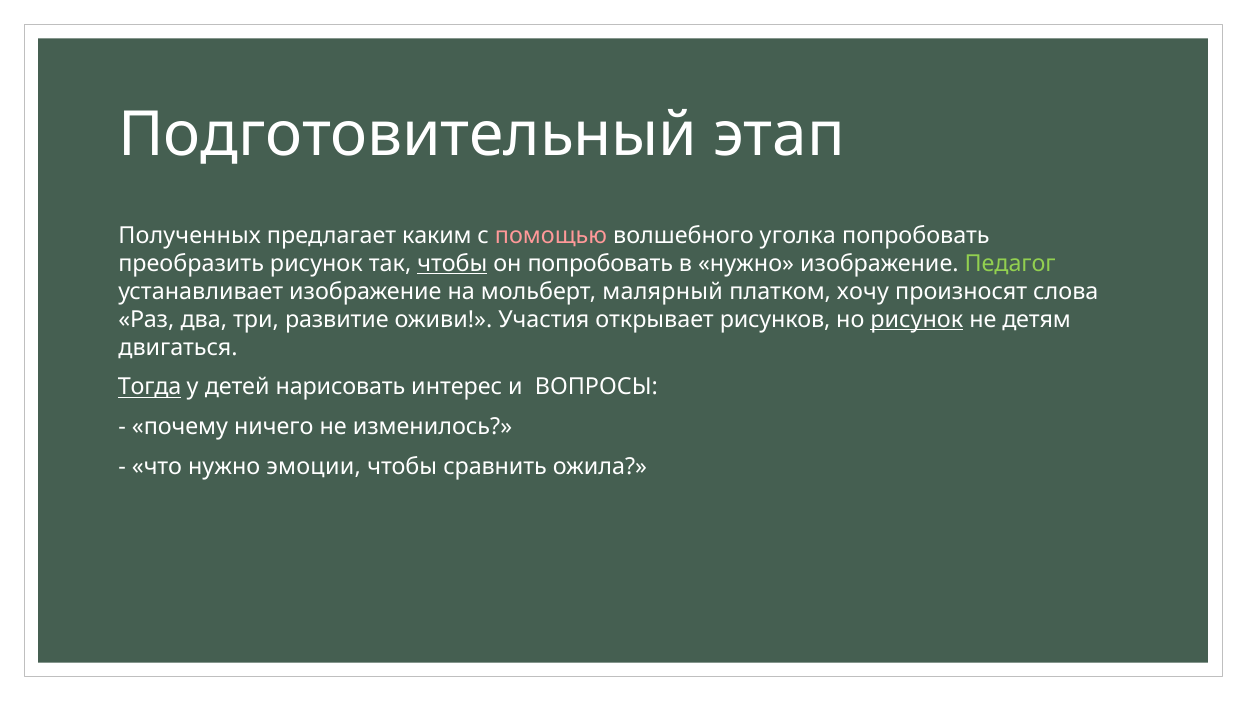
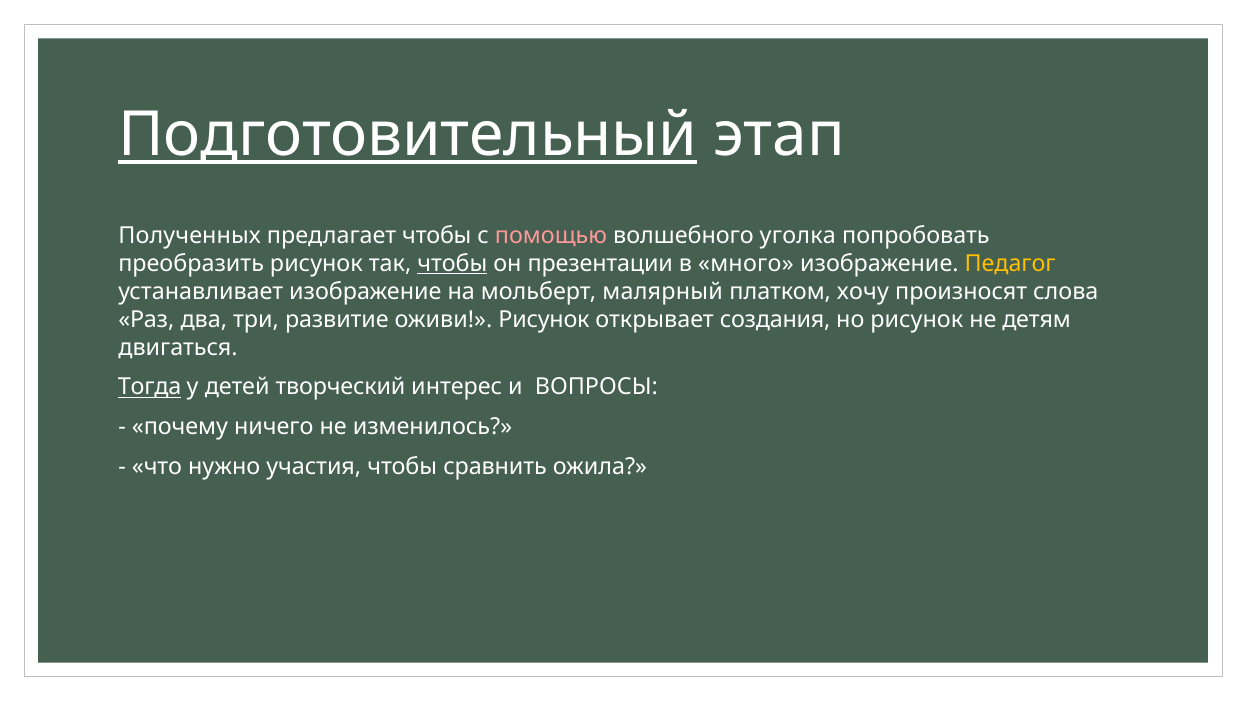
Подготовительный underline: none -> present (408, 135)
предлагает каким: каким -> чтобы (437, 235)
он попробовать: попробовать -> презентации (600, 263)
в нужно: нужно -> много (746, 263)
Педагог colour: light green -> yellow (1010, 263)
оживи Участия: Участия -> Рисунок (544, 319)
рисунков: рисунков -> создания (775, 319)
рисунок underline: present -> none (917, 319)
нарисовать: нарисовать -> творческий (341, 387)
эмоции: эмоции -> участия (314, 467)
